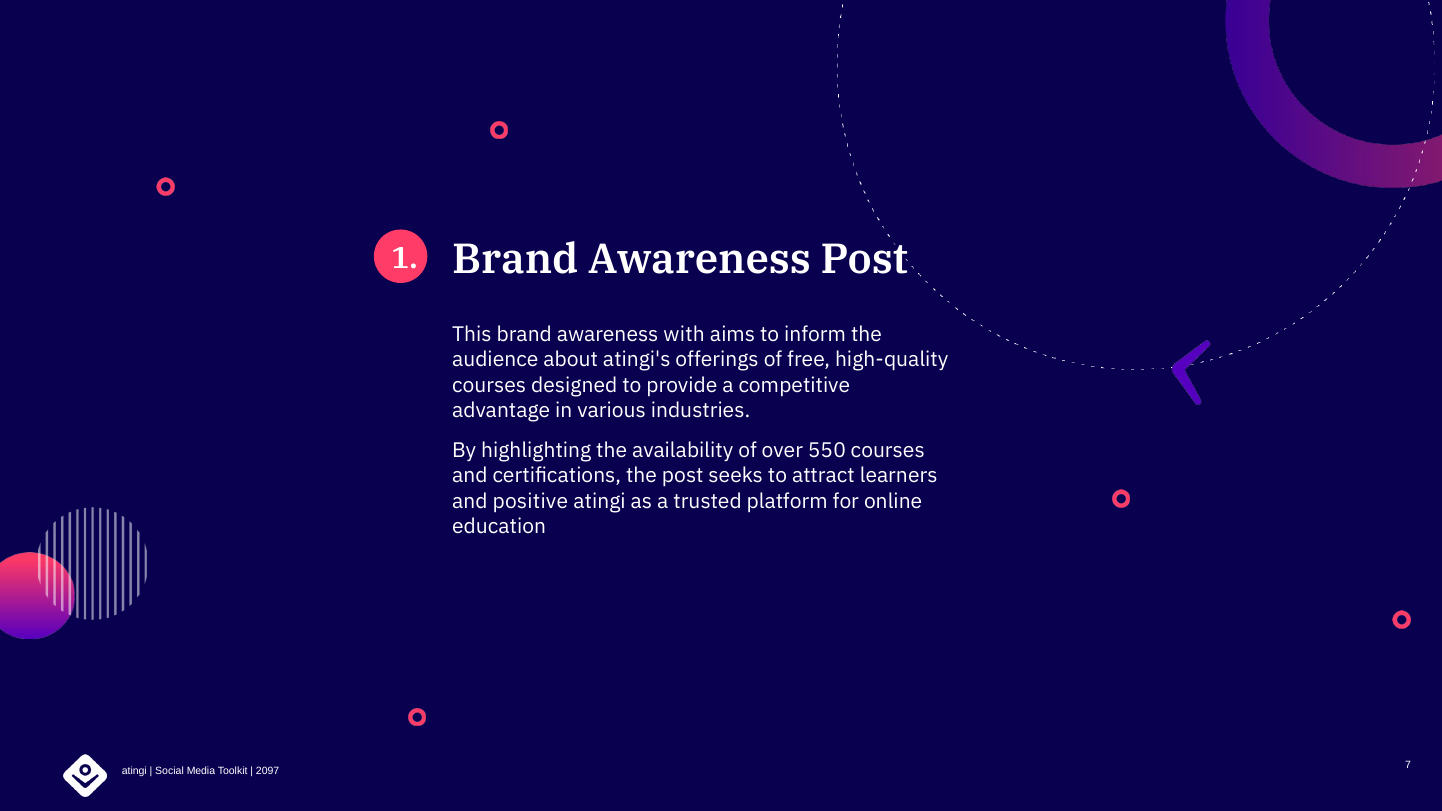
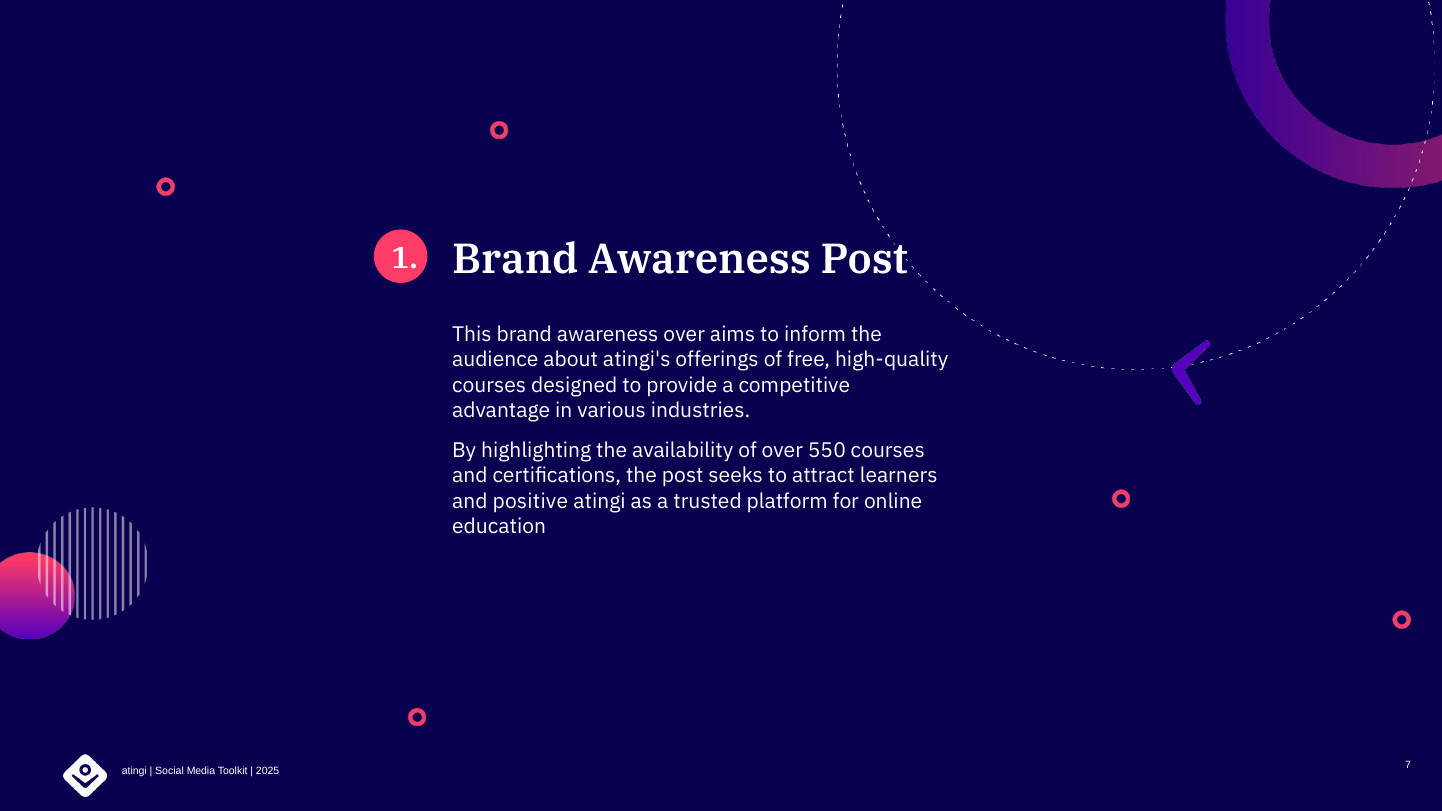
awareness with: with -> over (684, 335)
2097: 2097 -> 2025 (268, 771)
